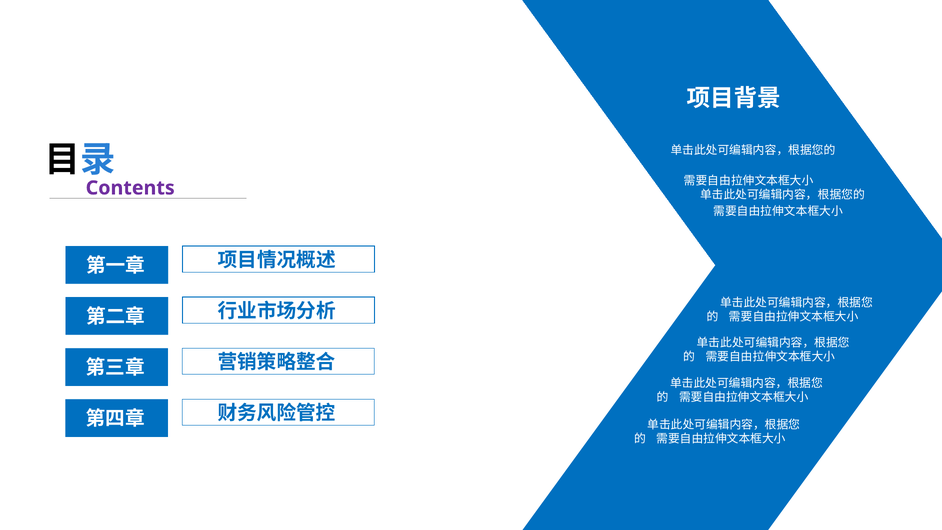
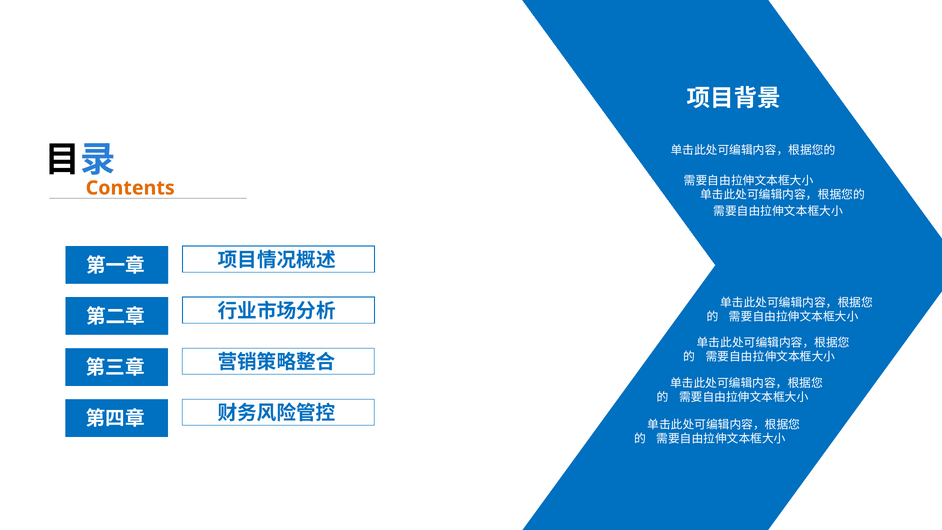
Contents colour: purple -> orange (130, 188)
